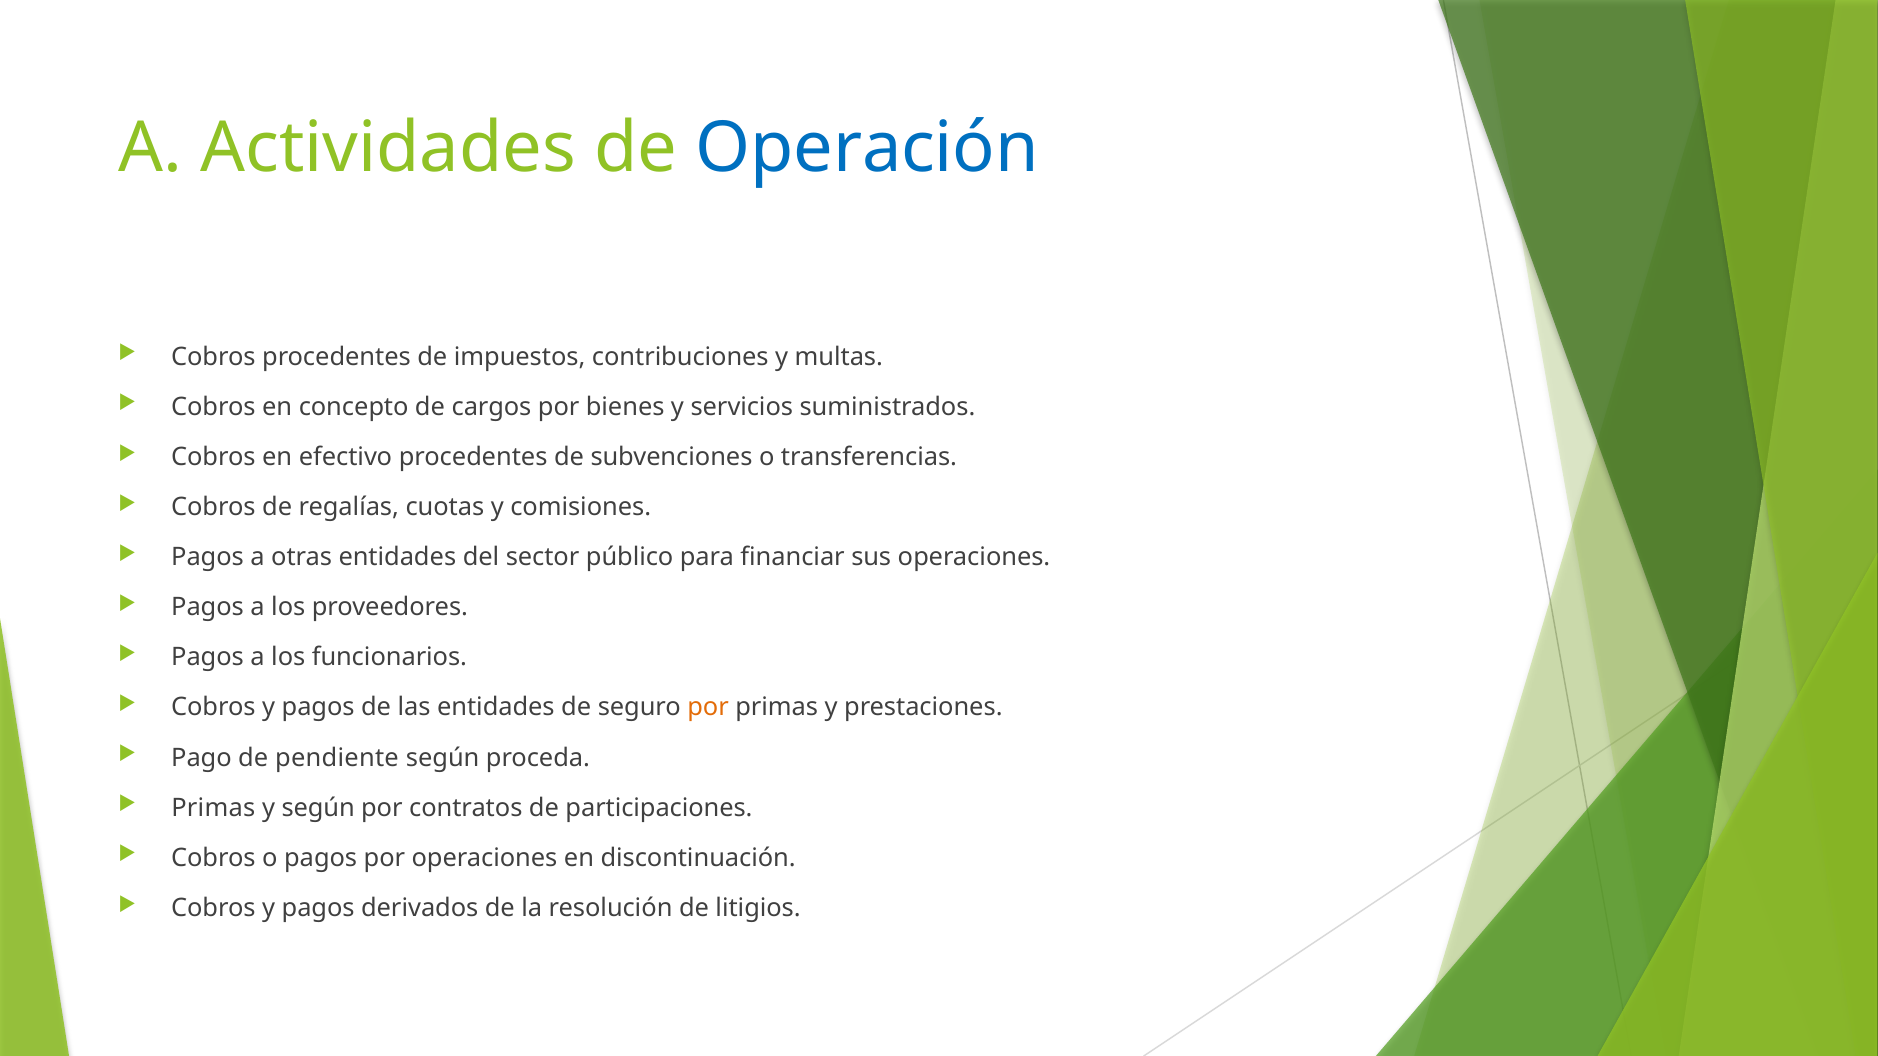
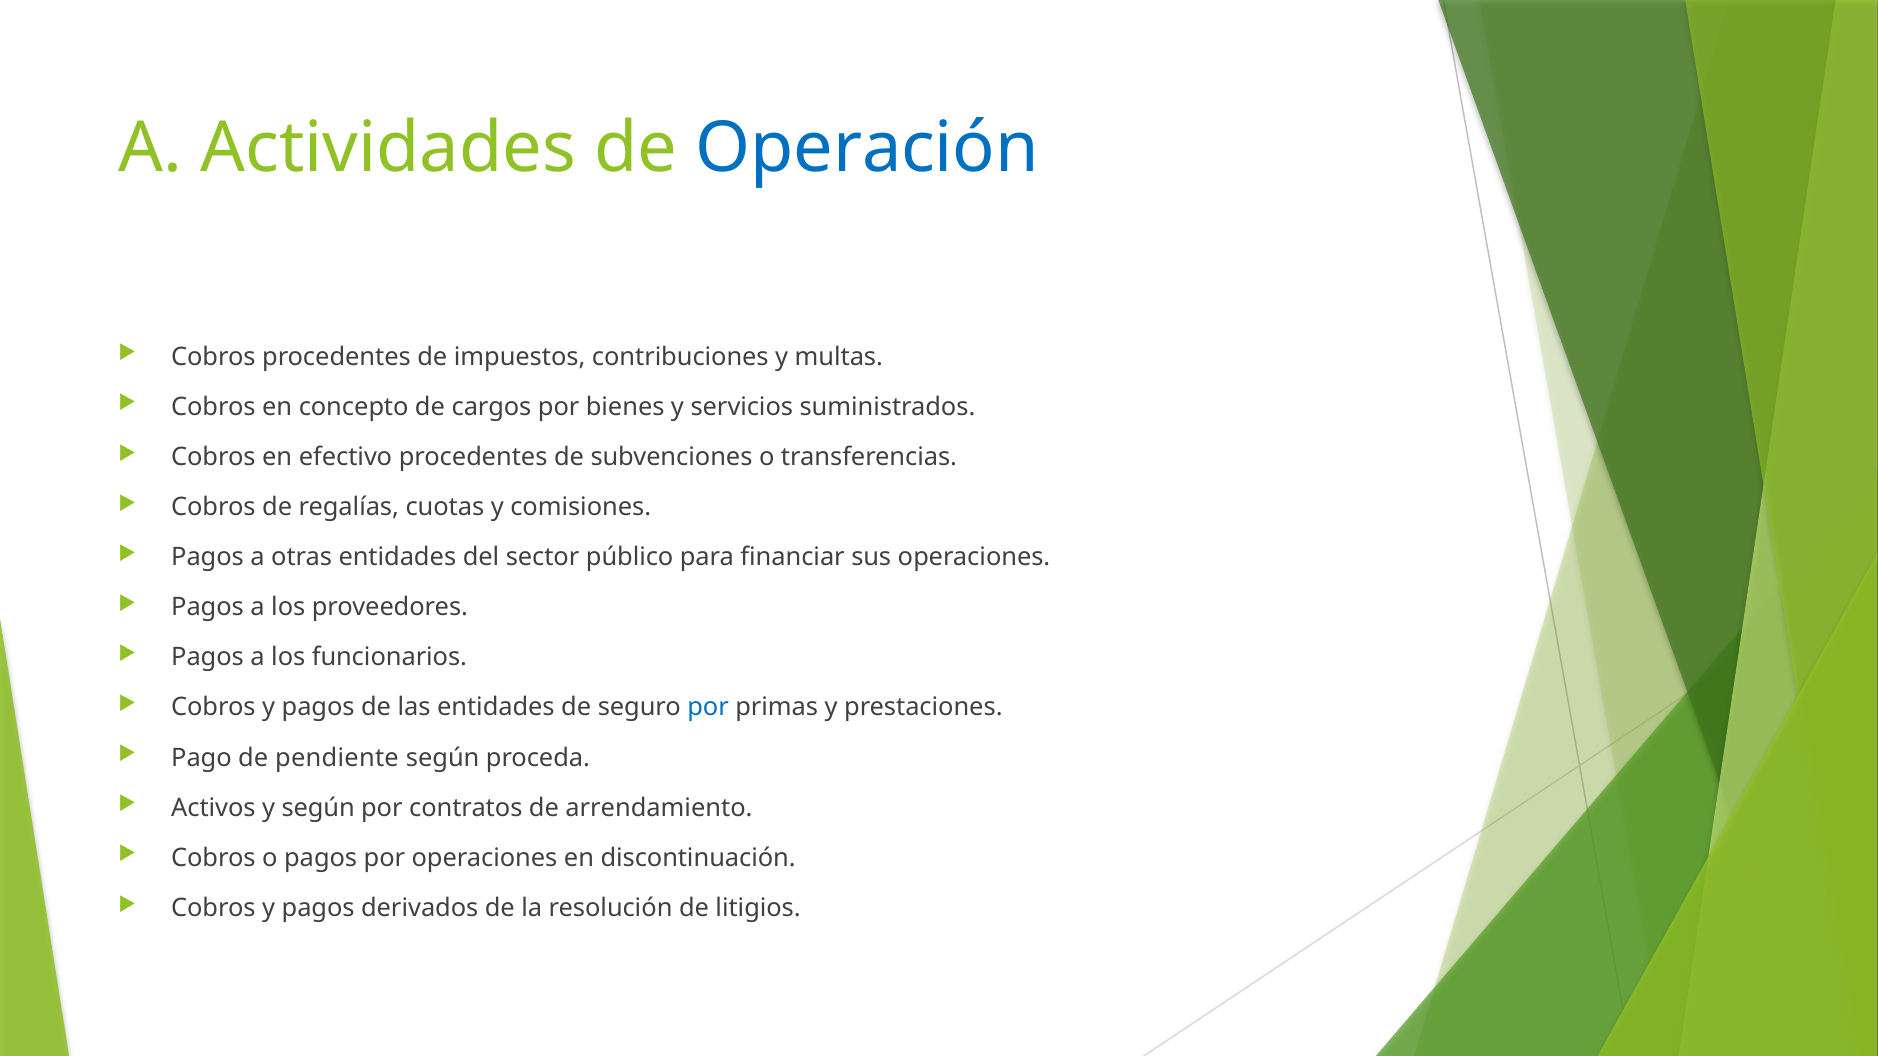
por colour: orange -> blue (708, 708)
Primas: Primas -> Activos (213, 808)
participaciones: participaciones -> arrendamiento (659, 808)
